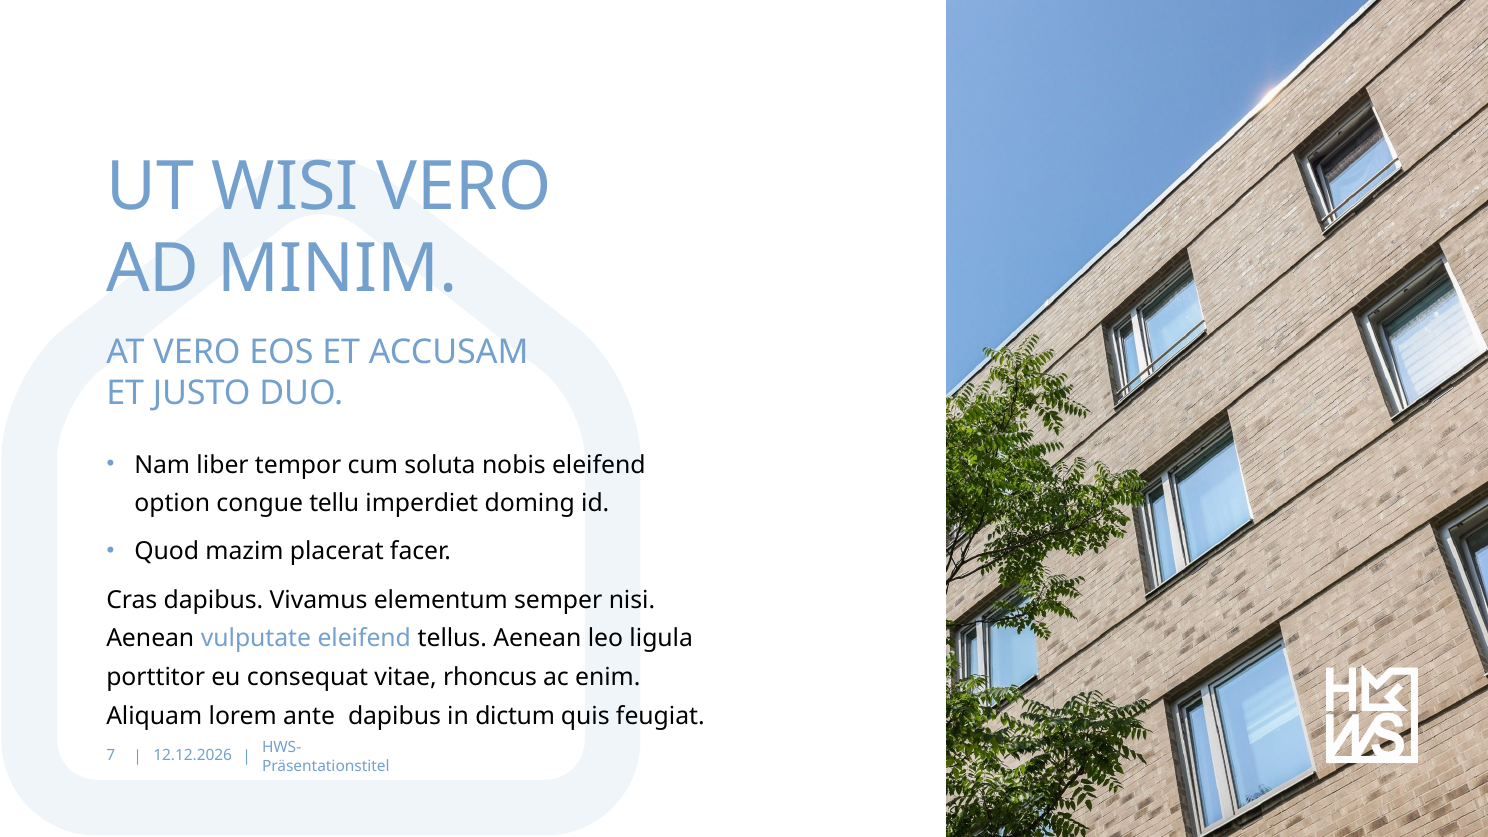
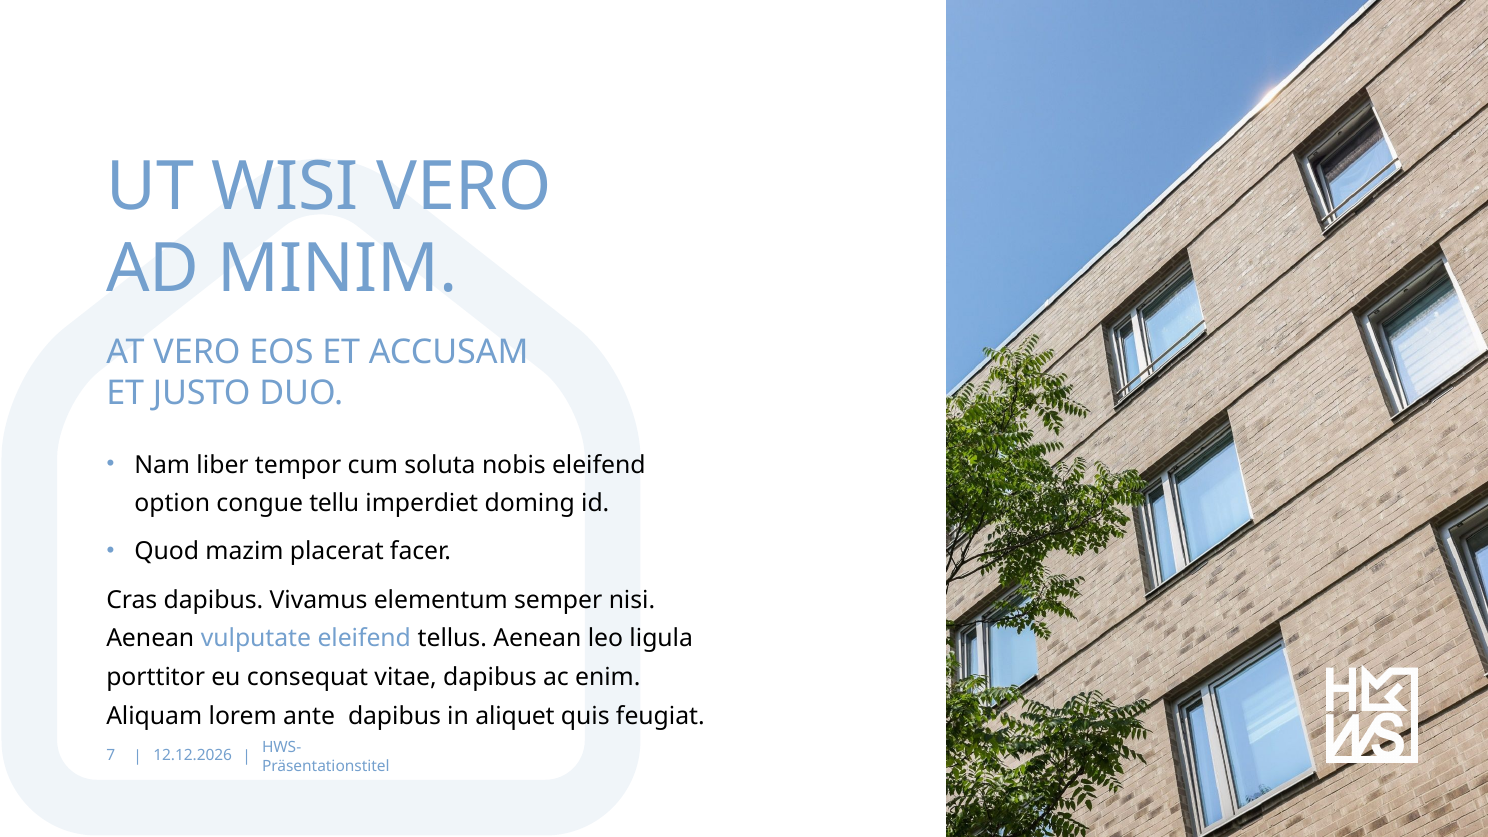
vitae rhoncus: rhoncus -> dapibus (490, 677)
dictum: dictum -> aliquet (515, 716)
